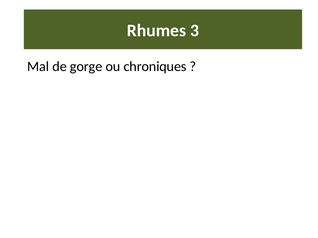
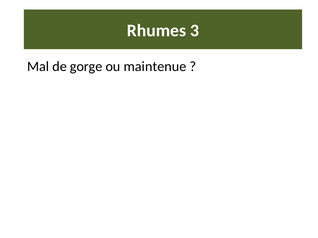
chroniques: chroniques -> maintenue (155, 67)
